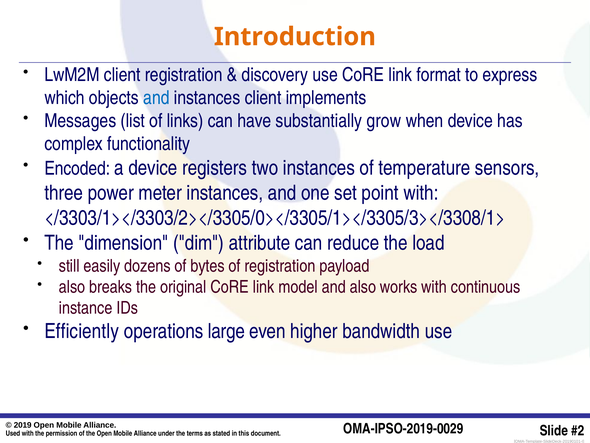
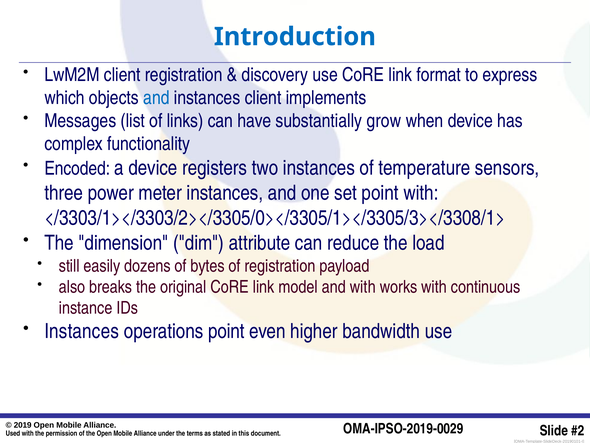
Introduction colour: orange -> blue (295, 37)
and also: also -> with (363, 287)
Efficiently: Efficiently -> Instances (82, 331)
operations large: large -> point (226, 331)
